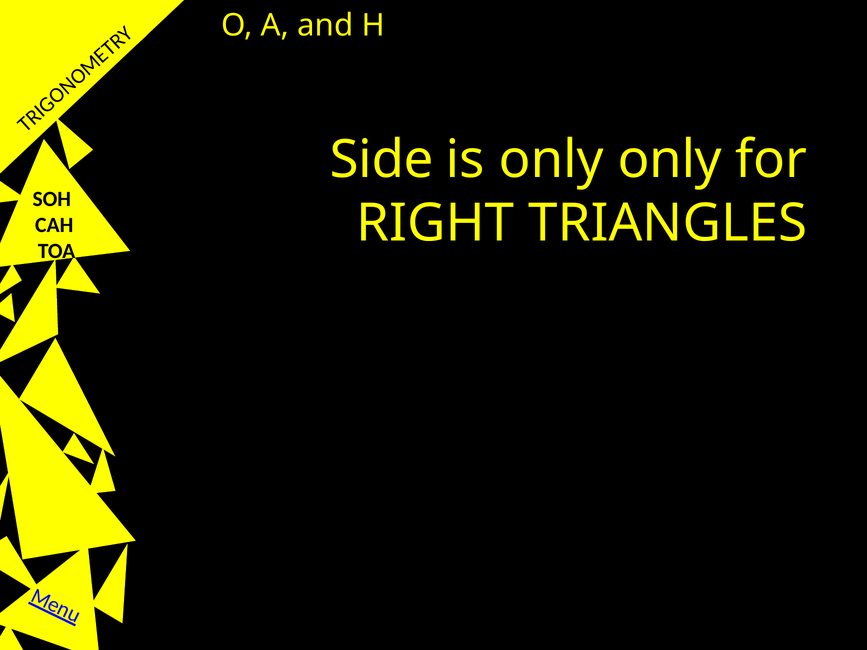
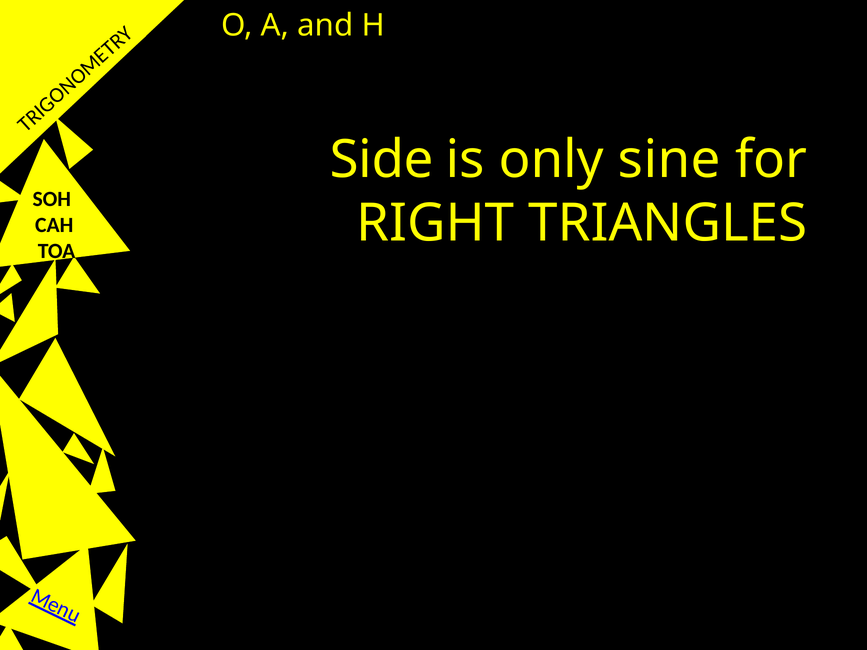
only only: only -> sine (669, 160)
